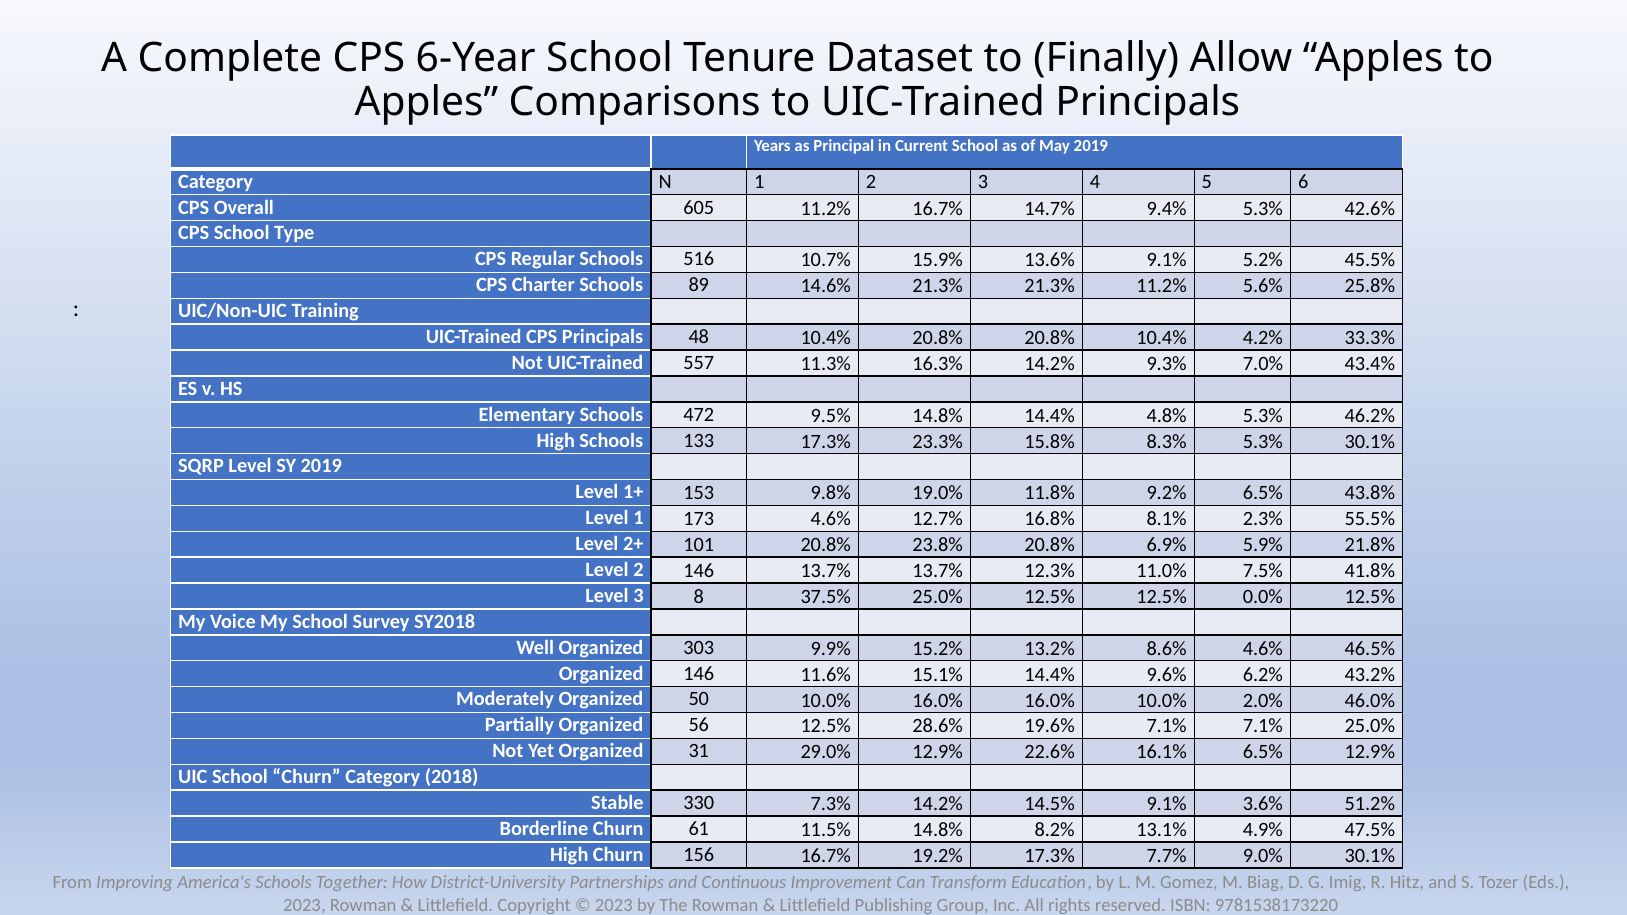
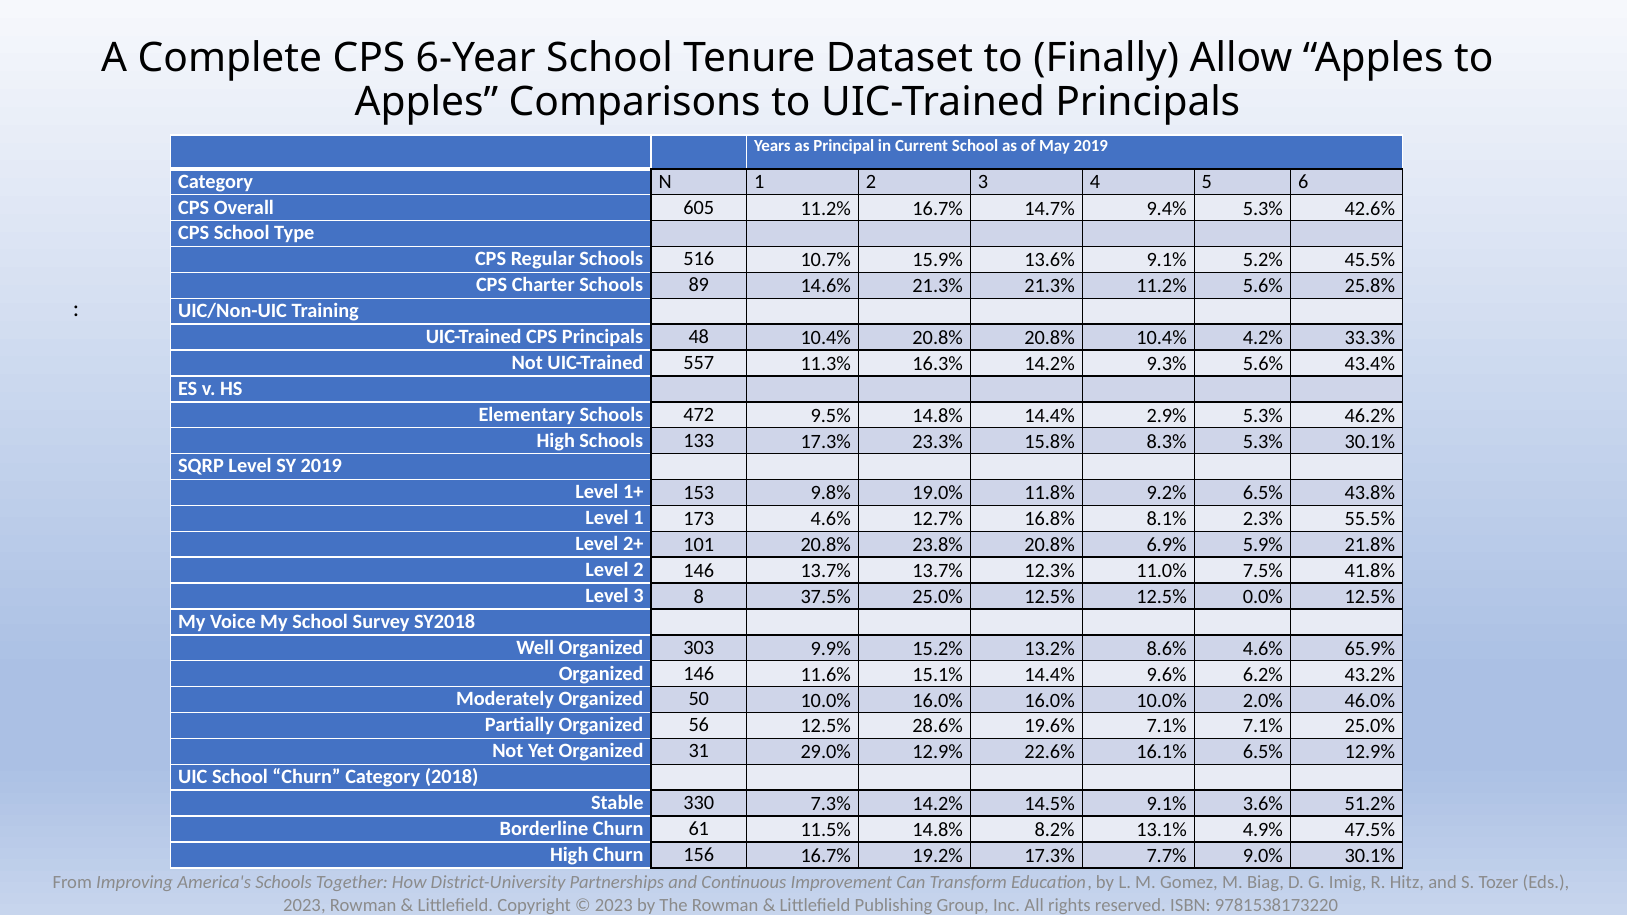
9.3% 7.0%: 7.0% -> 5.6% (1263, 364)
4.8%: 4.8% -> 2.9% (1167, 416)
46.5%: 46.5% -> 65.9% (1370, 649)
